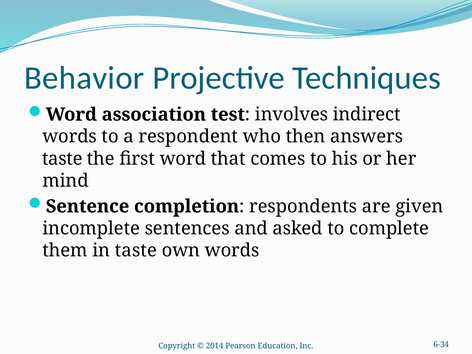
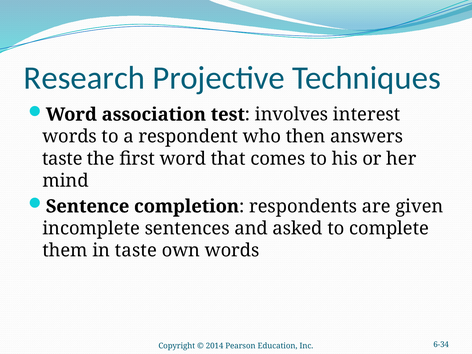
Behavior: Behavior -> Research (84, 78)
indirect: indirect -> interest (367, 115)
